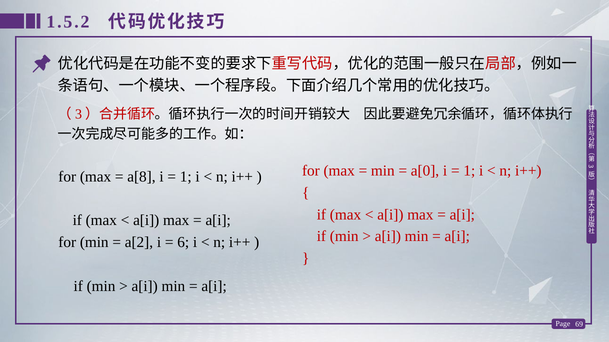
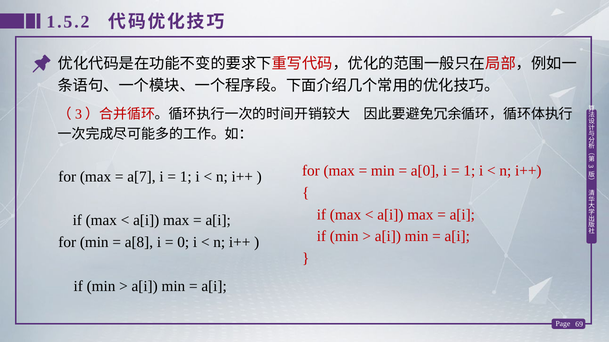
a[8: a[8 -> a[7 (141, 177)
a[2: a[2 -> a[8 (139, 243)
6: 6 -> 0 (183, 243)
